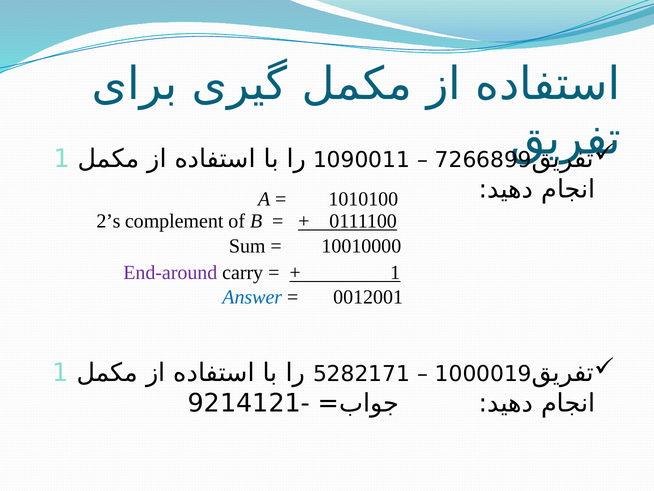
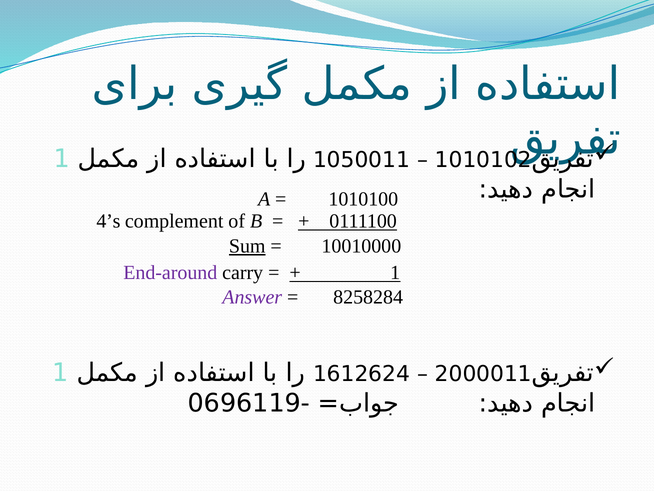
1090011: 1090011 -> 1050011 (362, 160)
7266899: 7266899 -> 1010102 (483, 160)
2’s: 2’s -> 4’s (108, 221)
Sum underline: none -> present (247, 246)
Answer colour: blue -> purple (252, 297)
0012001: 0012001 -> 8258284 (368, 297)
5282171: 5282171 -> 1612624 (362, 374)
1000019: 1000019 -> 2000011 (483, 374)
9214121: 9214121 -> 0696119 (244, 403)
